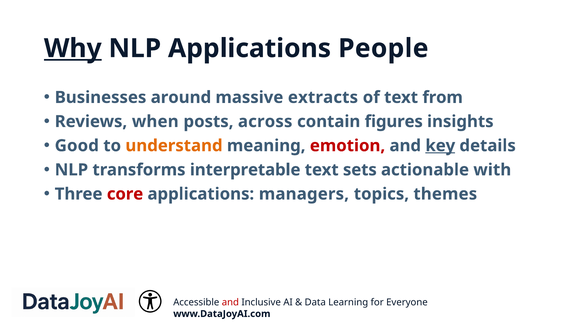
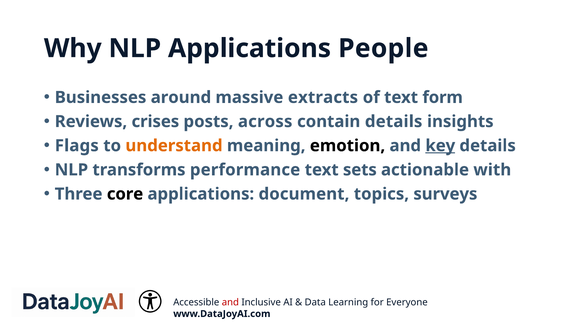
Why underline: present -> none (73, 48)
from: from -> form (443, 97)
when: when -> crises (155, 122)
contain figures: figures -> details (394, 122)
Good: Good -> Flags (77, 146)
emotion colour: red -> black (348, 146)
interpretable: interpretable -> performance (245, 170)
core colour: red -> black (125, 194)
managers: managers -> document (304, 194)
themes: themes -> surveys (445, 194)
